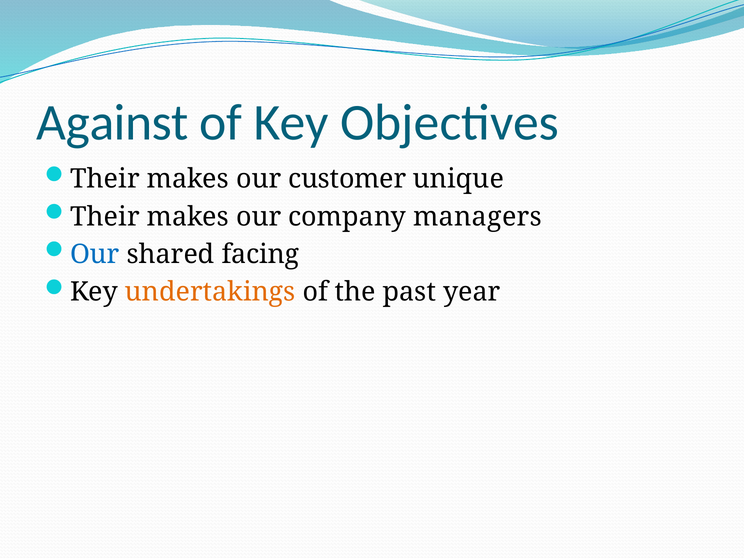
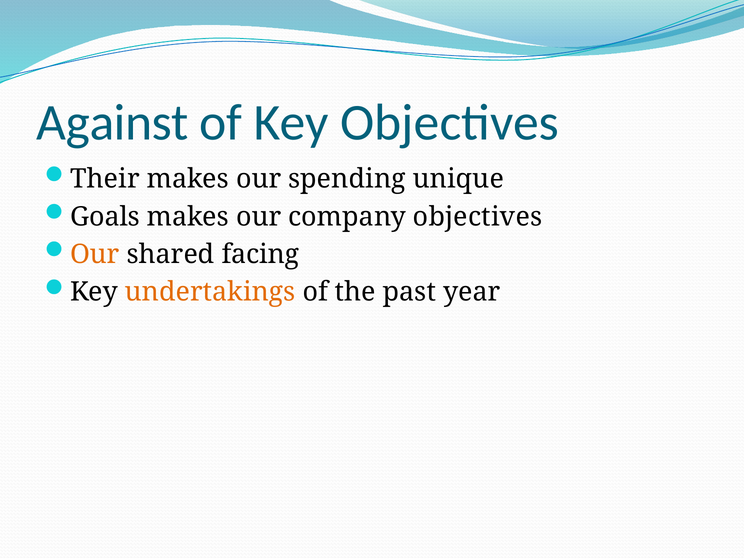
customer: customer -> spending (347, 179)
Their: Their -> Goals (105, 217)
company managers: managers -> objectives (478, 217)
Our colour: blue -> orange (95, 254)
